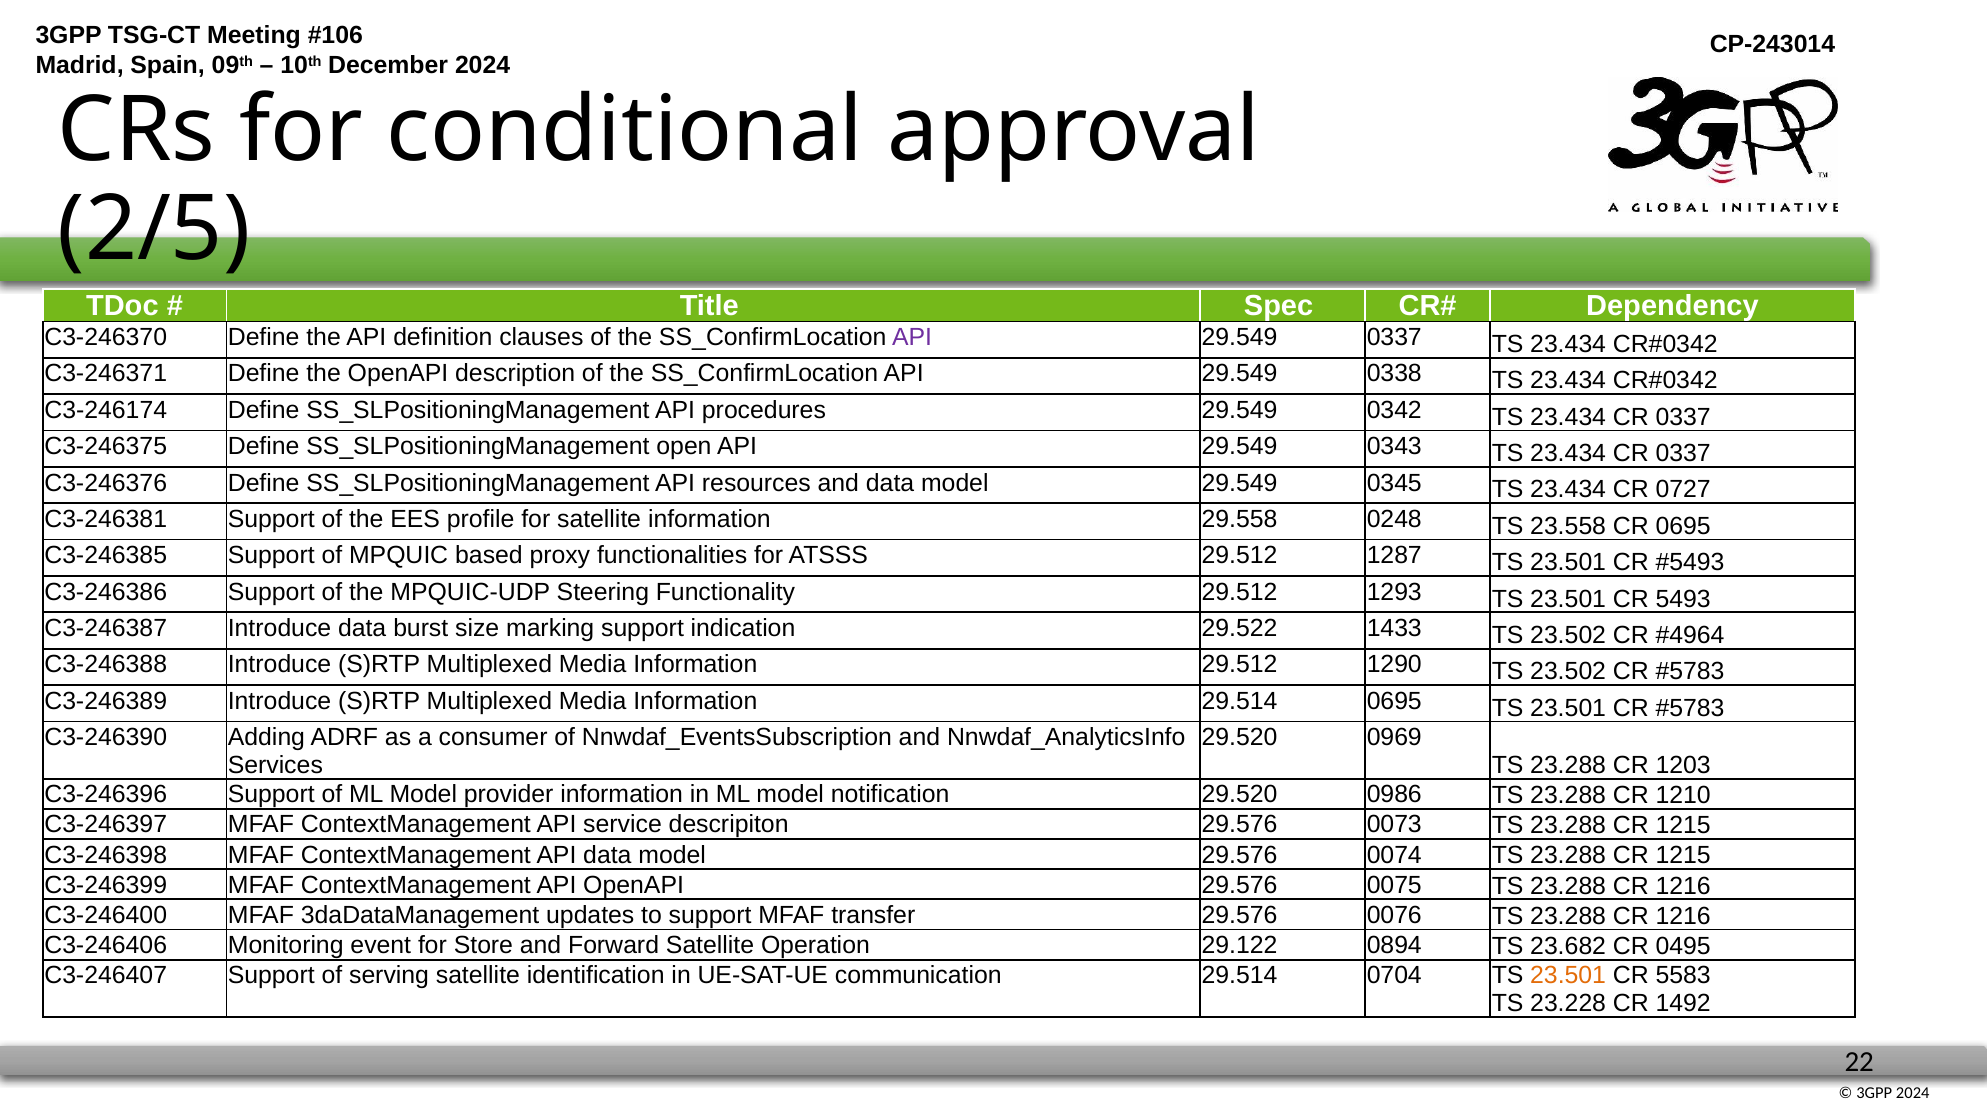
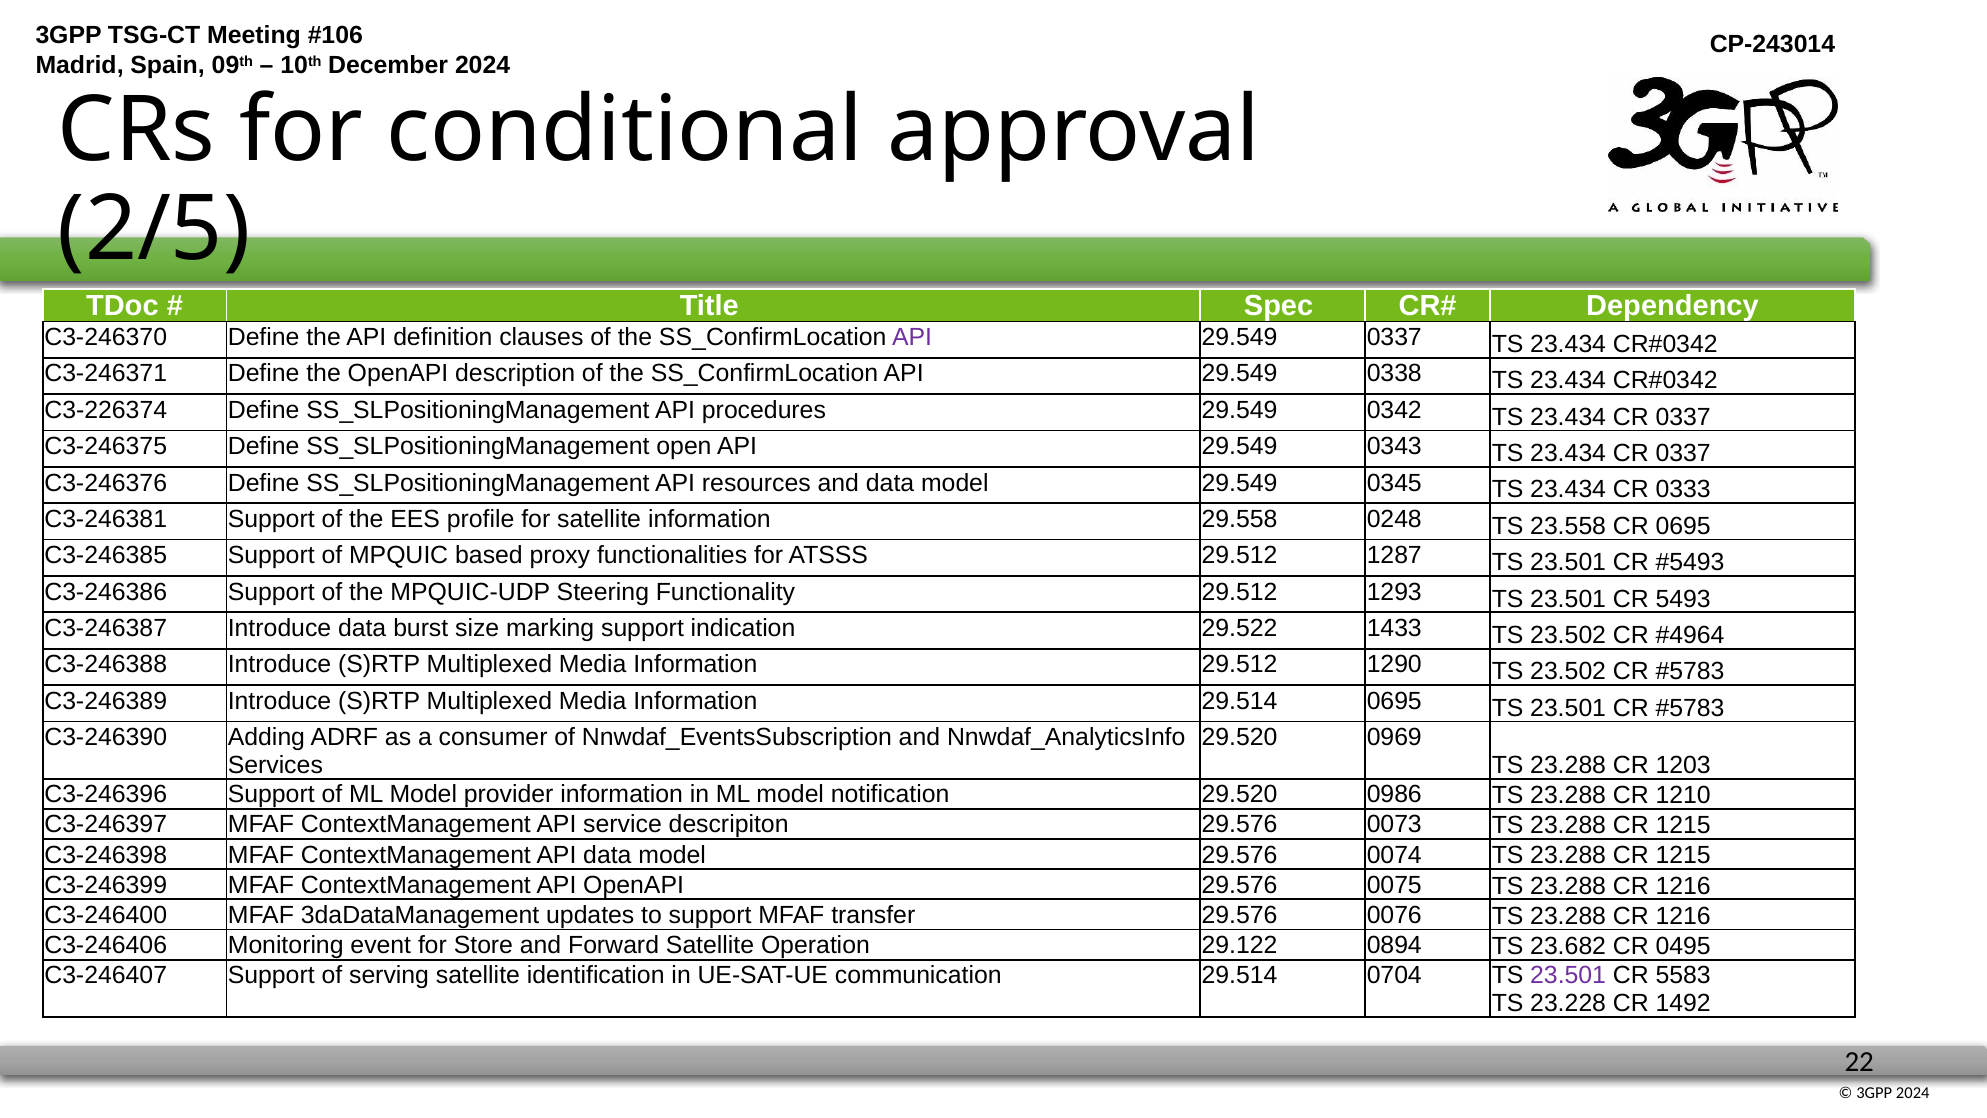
C3-246174: C3-246174 -> C3-226374 (106, 410)
0727: 0727 -> 0333 (1683, 490)
23.501 colour: orange -> purple (1568, 975)
